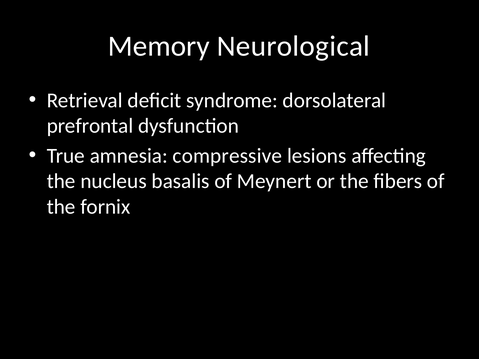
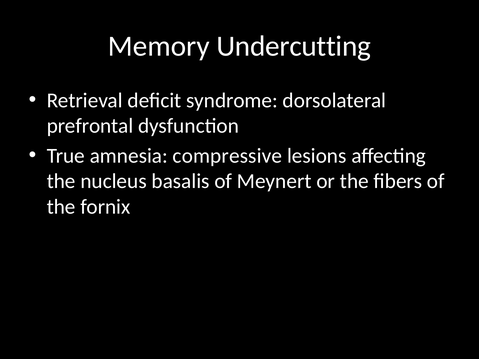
Neurological: Neurological -> Undercutting (294, 46)
